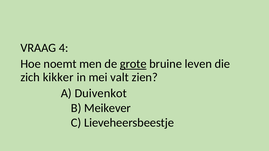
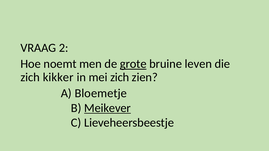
4: 4 -> 2 (64, 48)
mei valt: valt -> zich (120, 77)
Duivenkot: Duivenkot -> Bloemetje (101, 94)
Meikever underline: none -> present (108, 108)
